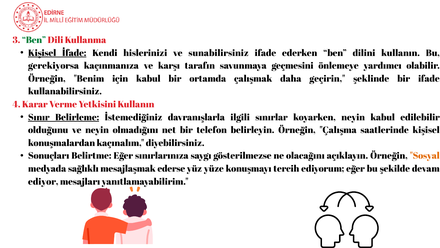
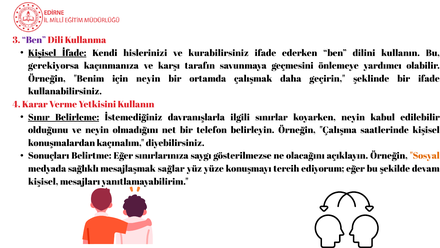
Ben colour: green -> purple (34, 40)
sunabilirsiniz: sunabilirsiniz -> kurabilirsiniz (219, 53)
için kabul: kabul -> neyin (148, 79)
ederse: ederse -> sağlar (171, 168)
ediyor: ediyor -> kişisel (43, 181)
